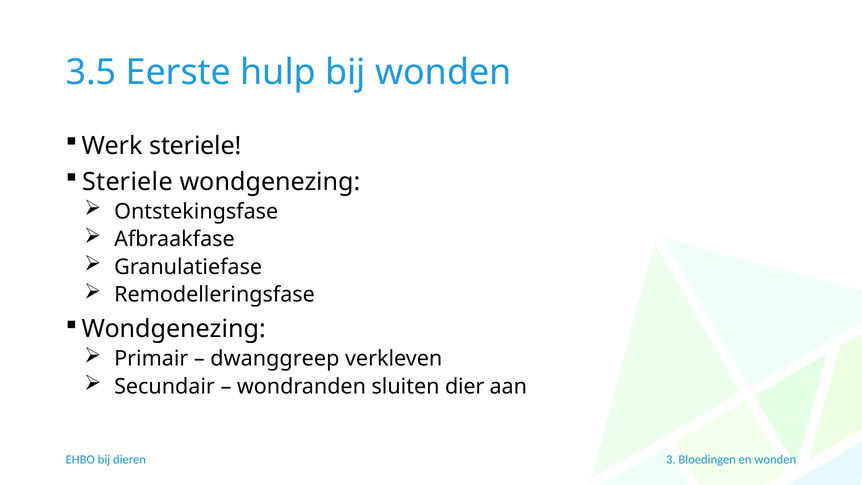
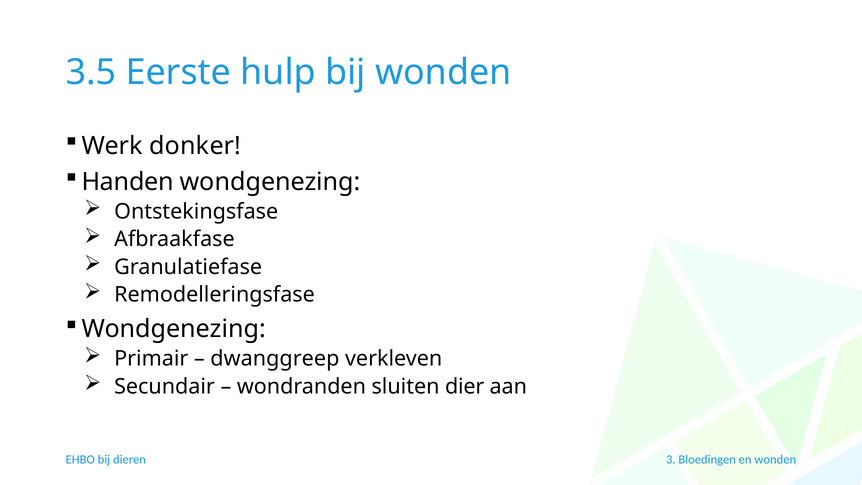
Werk steriele: steriele -> donker (195, 146)
Steriele: Steriele -> Handen (128, 182)
